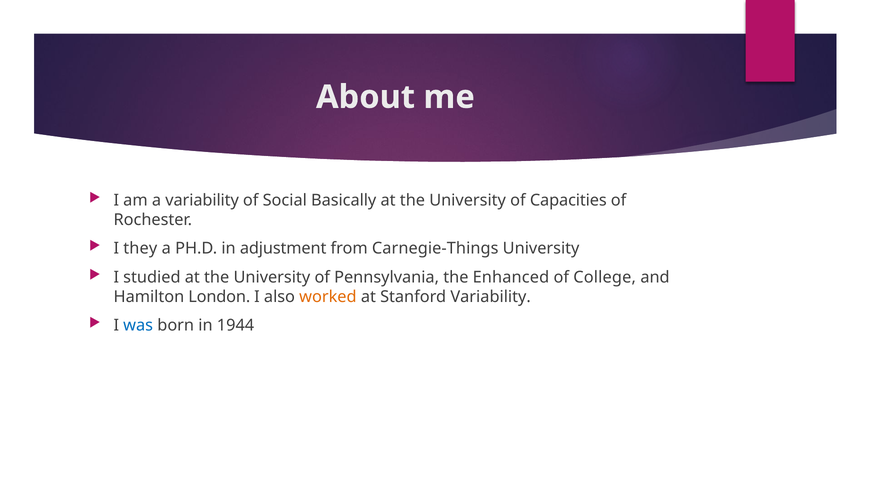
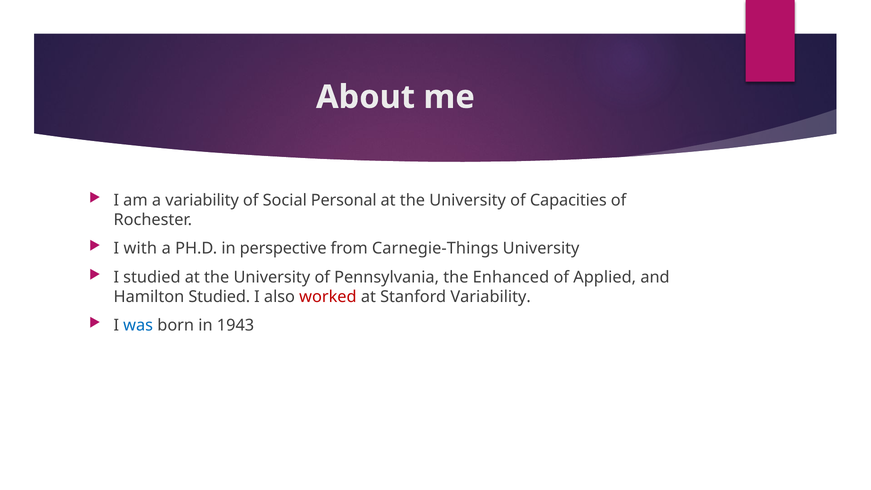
Basically: Basically -> Personal (344, 200)
they: they -> with (140, 248)
adjustment: adjustment -> perspective (283, 248)
College: College -> Applied (605, 277)
Hamilton London: London -> Studied (219, 297)
worked colour: orange -> red (328, 297)
1944: 1944 -> 1943 (236, 325)
